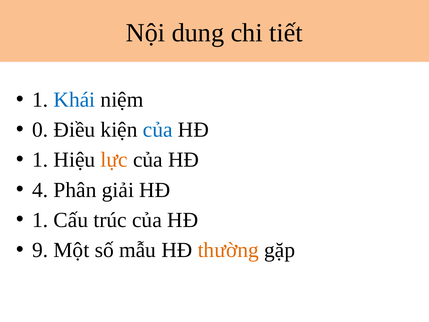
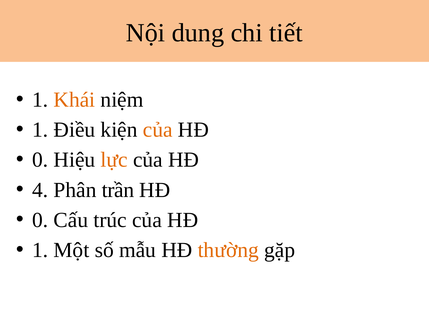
Khái colour: blue -> orange (74, 100)
0: 0 -> 1 (40, 130)
của colour: blue -> orange (158, 130)
1: 1 -> 0 (40, 160)
giải: giải -> trần (118, 190)
1: 1 -> 0 (40, 220)
9: 9 -> 1 (40, 250)
